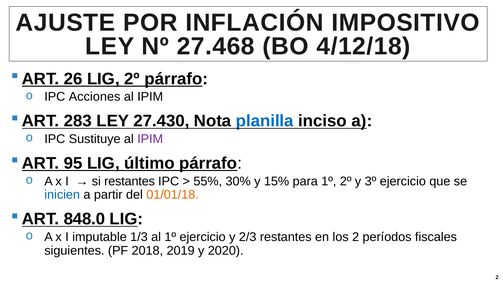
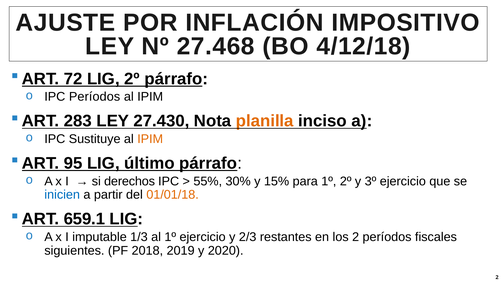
26: 26 -> 72 (73, 79)
IPC Acciones: Acciones -> Períodos (95, 97)
planilla colour: blue -> orange (265, 121)
IPIM colour: purple -> orange (150, 139)
si restantes: restantes -> derechos (130, 181)
848.0: 848.0 -> 659.1 (84, 219)
